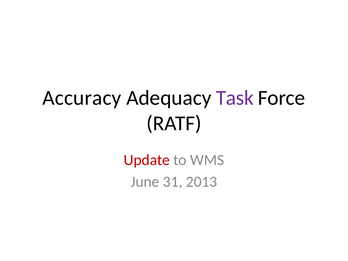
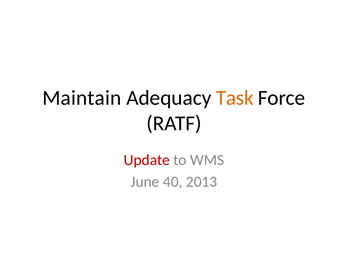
Accuracy: Accuracy -> Maintain (82, 98)
Task colour: purple -> orange (235, 98)
31: 31 -> 40 (173, 182)
